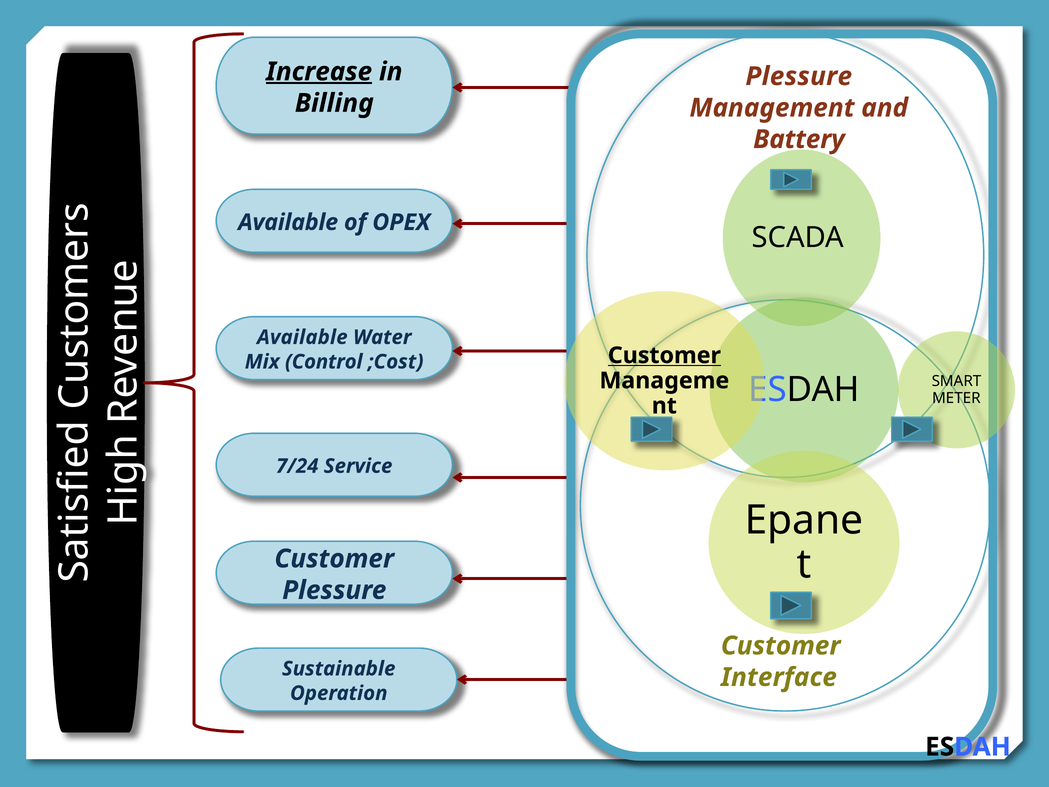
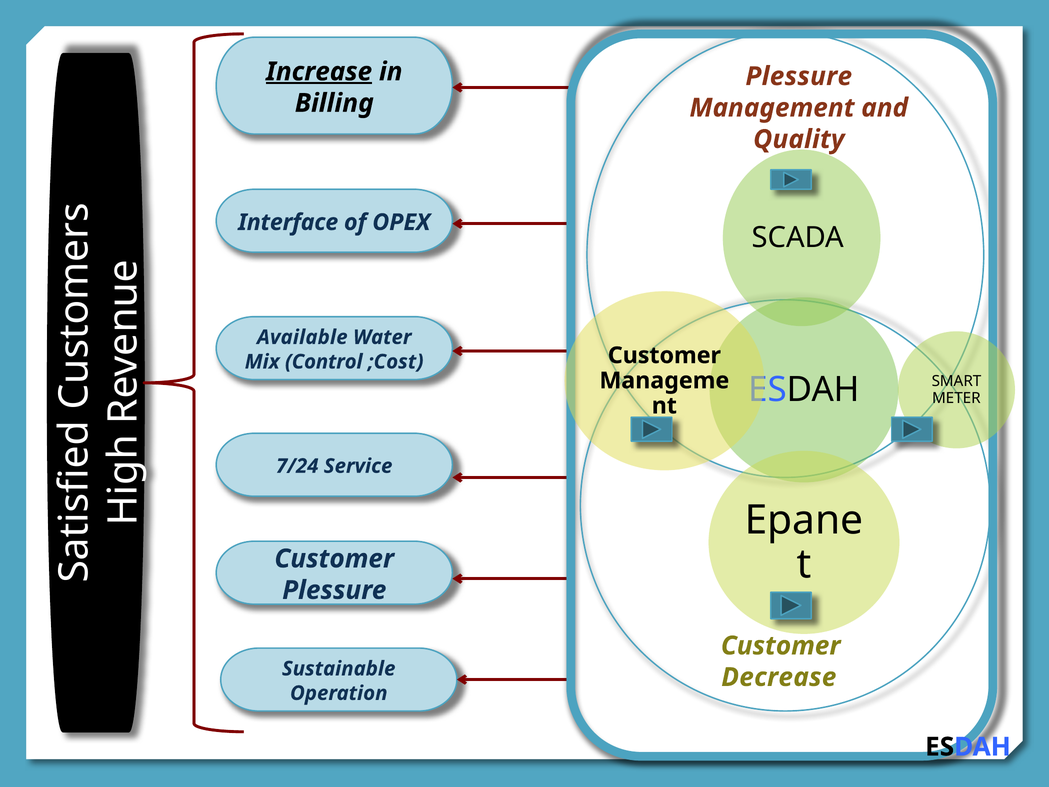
Battery: Battery -> Quality (799, 139)
Available: Available -> Interface (288, 222)
Customer underline: present -> none (664, 355)
Interface: Interface -> Decrease (779, 677)
